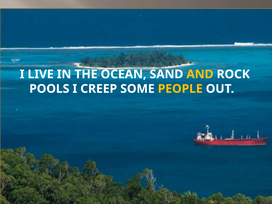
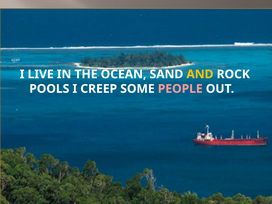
PEOPLE colour: yellow -> pink (180, 89)
